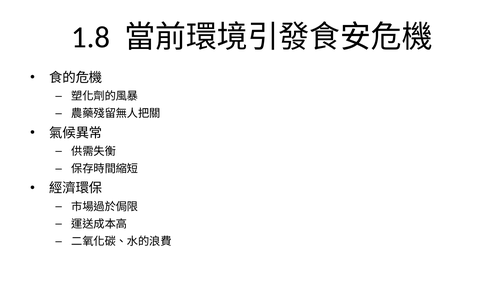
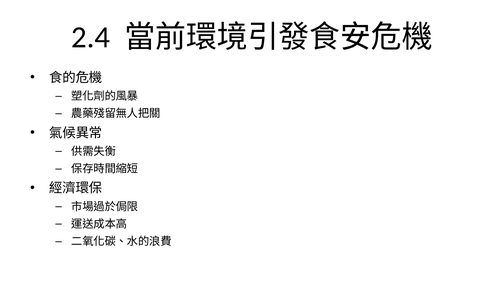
1.8: 1.8 -> 2.4 (91, 37)
